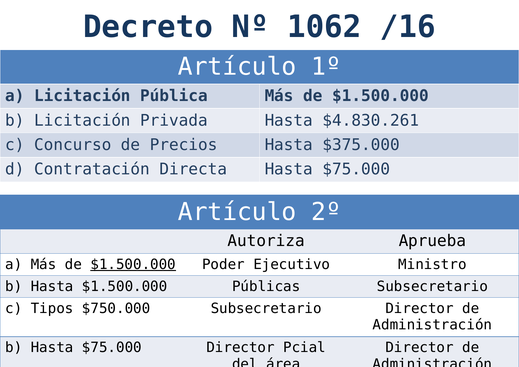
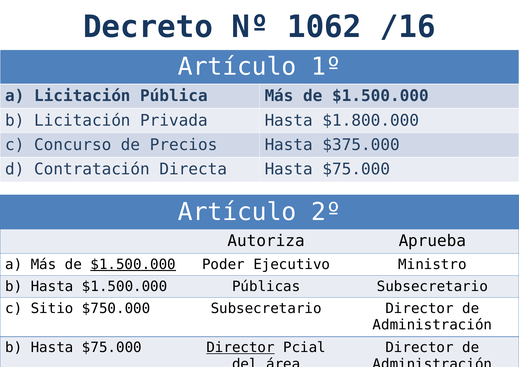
$4.830.261: $4.830.261 -> $1.800.000 (371, 120)
Tipos: Tipos -> Sitio (52, 308)
Director underline: none -> present (241, 348)
